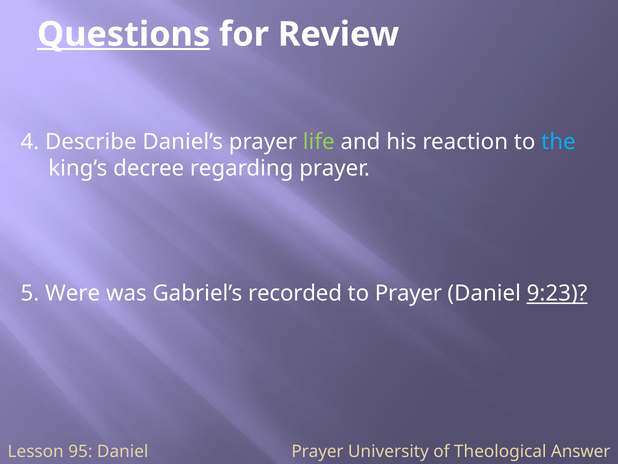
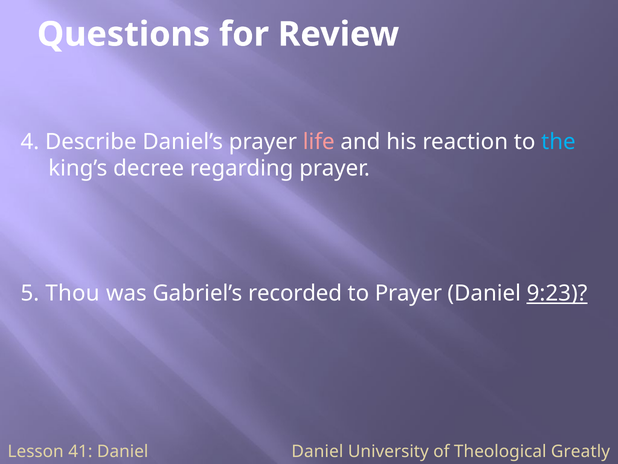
Questions underline: present -> none (124, 34)
life colour: light green -> pink (319, 142)
Were: Were -> Thou (72, 293)
95: 95 -> 41 (80, 451)
Daniel Prayer: Prayer -> Daniel (317, 451)
Answer: Answer -> Greatly (581, 451)
